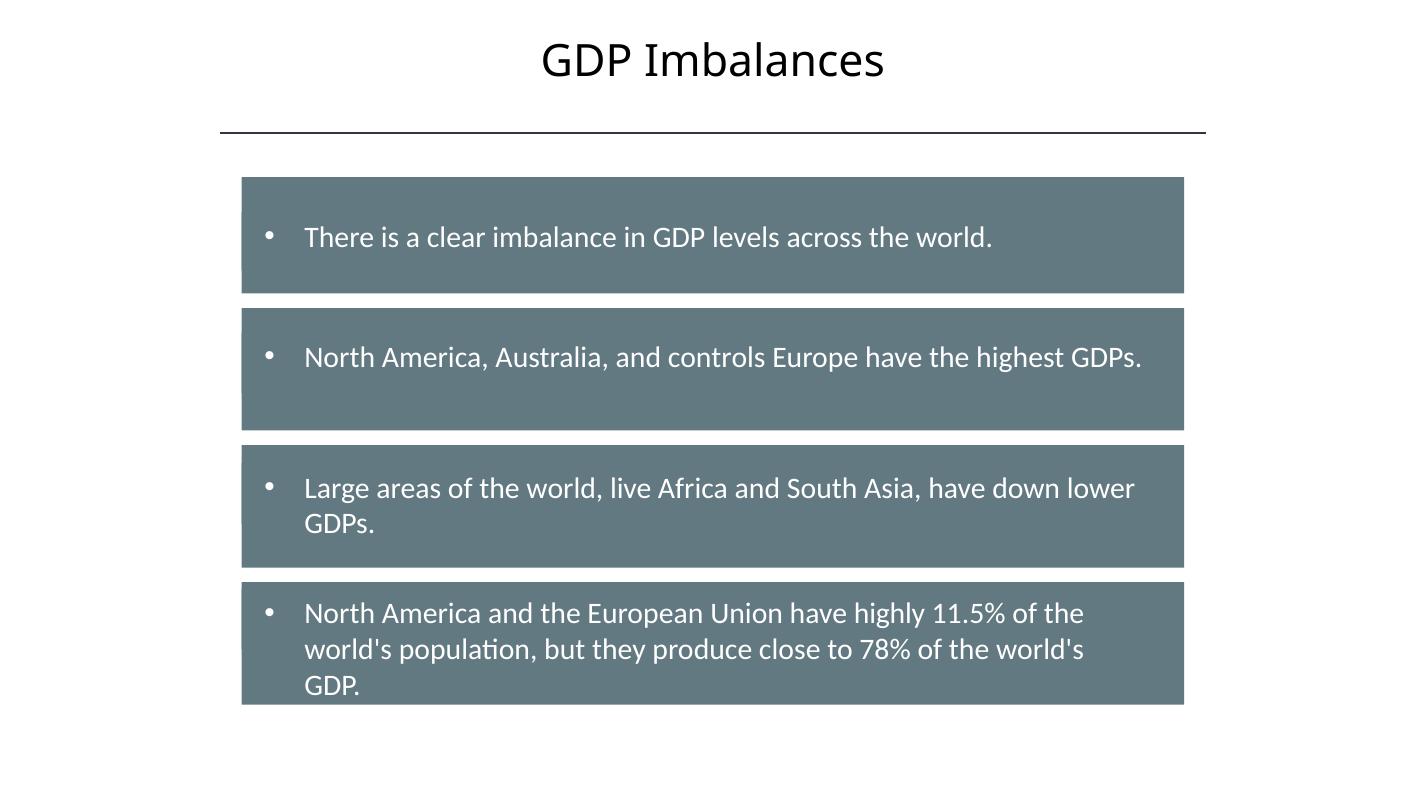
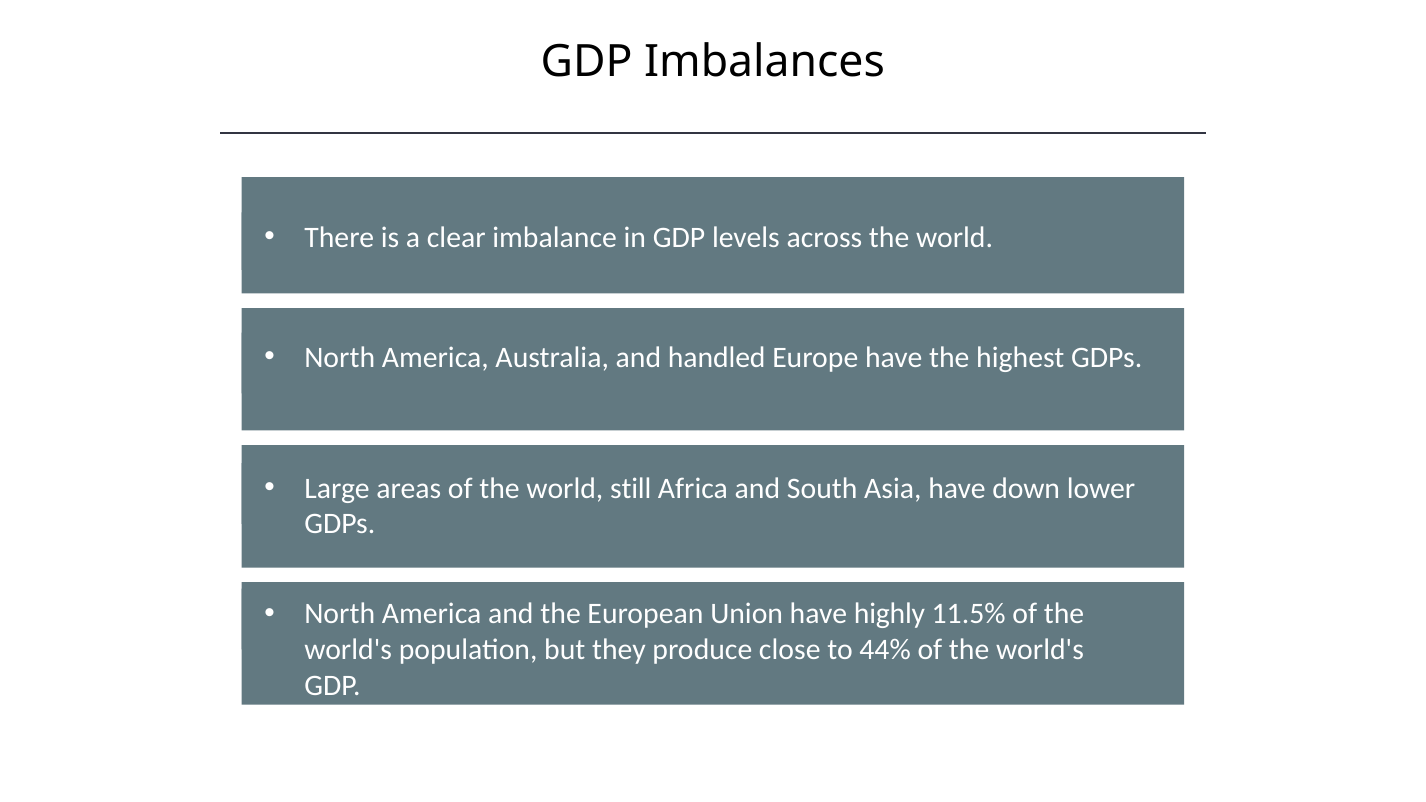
controls: controls -> handled (717, 358)
live: live -> still (631, 488)
78%: 78% -> 44% (885, 650)
